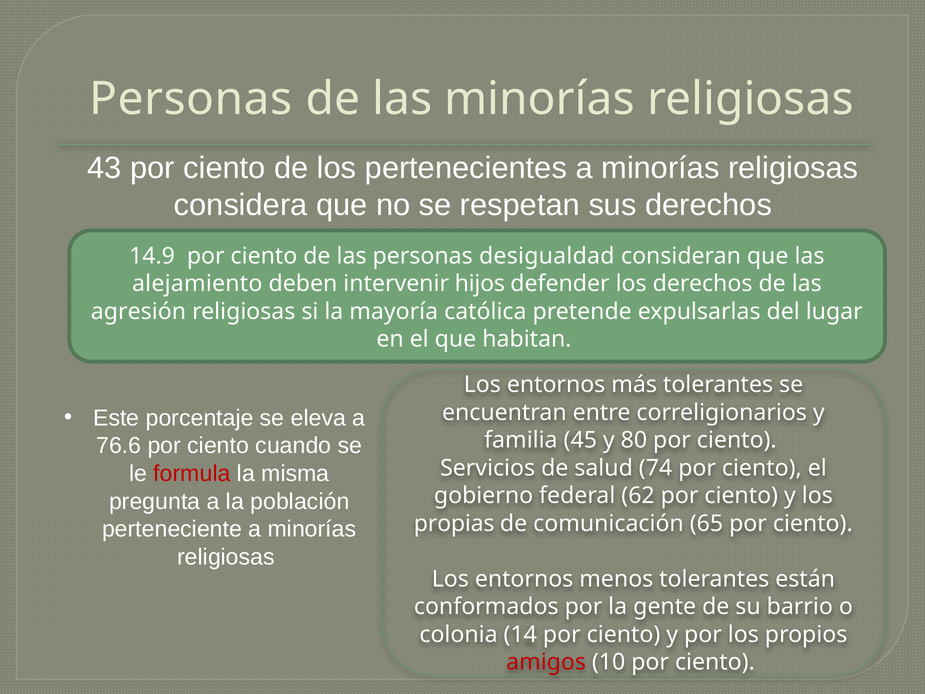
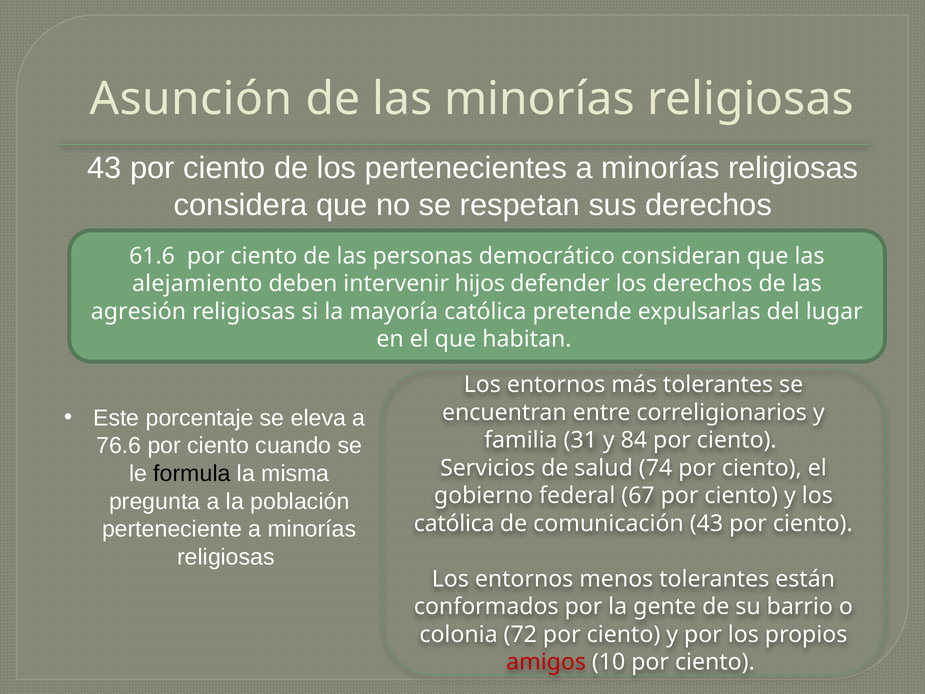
Personas: Personas -> Asunción (191, 99)
14.9: 14.9 -> 61.6 (152, 256)
desigualdad: desigualdad -> democrático (547, 256)
45: 45 -> 31 (580, 440)
80: 80 -> 84 (634, 440)
formula colour: red -> black (192, 473)
62: 62 -> 67 (638, 496)
propias: propias -> católica (454, 523)
comunicación 65: 65 -> 43 (706, 523)
14: 14 -> 72 (520, 634)
